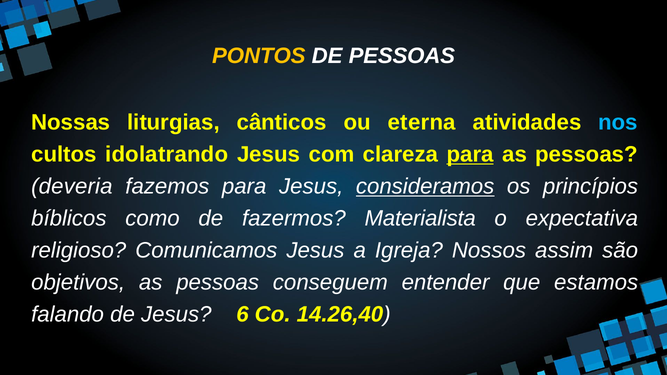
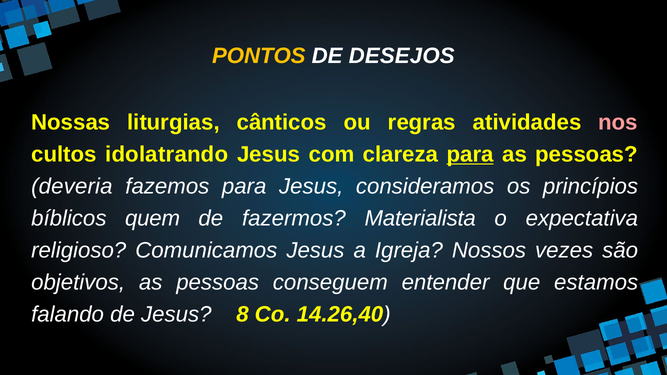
DE PESSOAS: PESSOAS -> DESEJOS (402, 56)
eterna: eterna -> regras (422, 123)
nos colour: light blue -> pink (618, 123)
consideramos underline: present -> none (425, 187)
como: como -> quem (153, 219)
assim: assim -> vezes (564, 251)
6: 6 -> 8 (242, 315)
